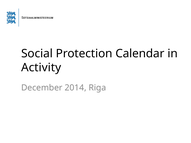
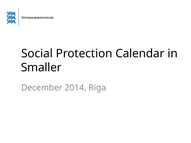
Activity: Activity -> Smaller (41, 68)
